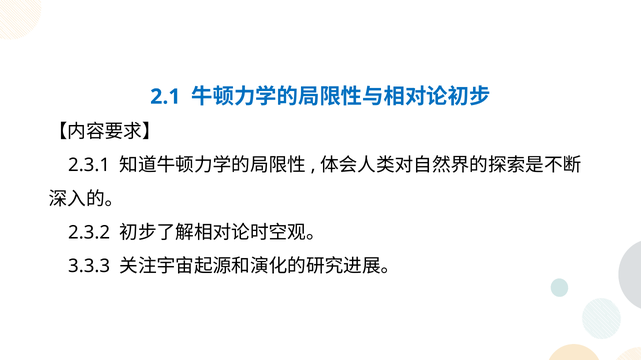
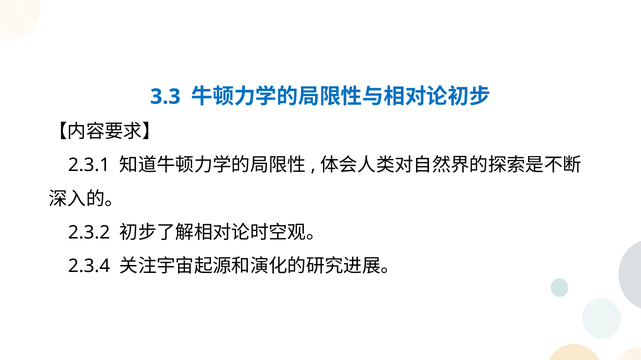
2.1: 2.1 -> 3.3 (165, 97)
3.3.3: 3.3.3 -> 2.3.4 (89, 267)
